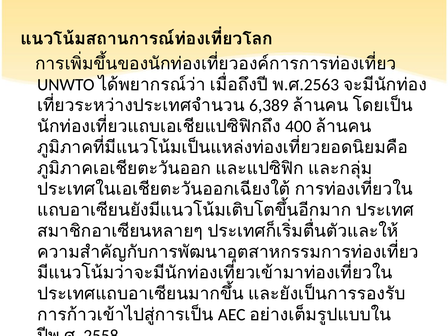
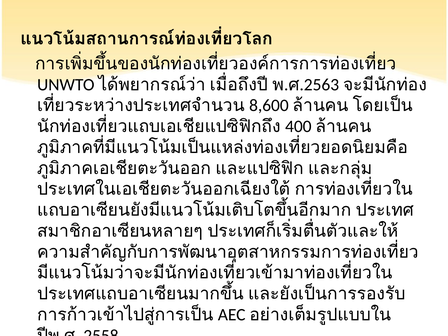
6,389: 6,389 -> 8,600 (269, 106)
